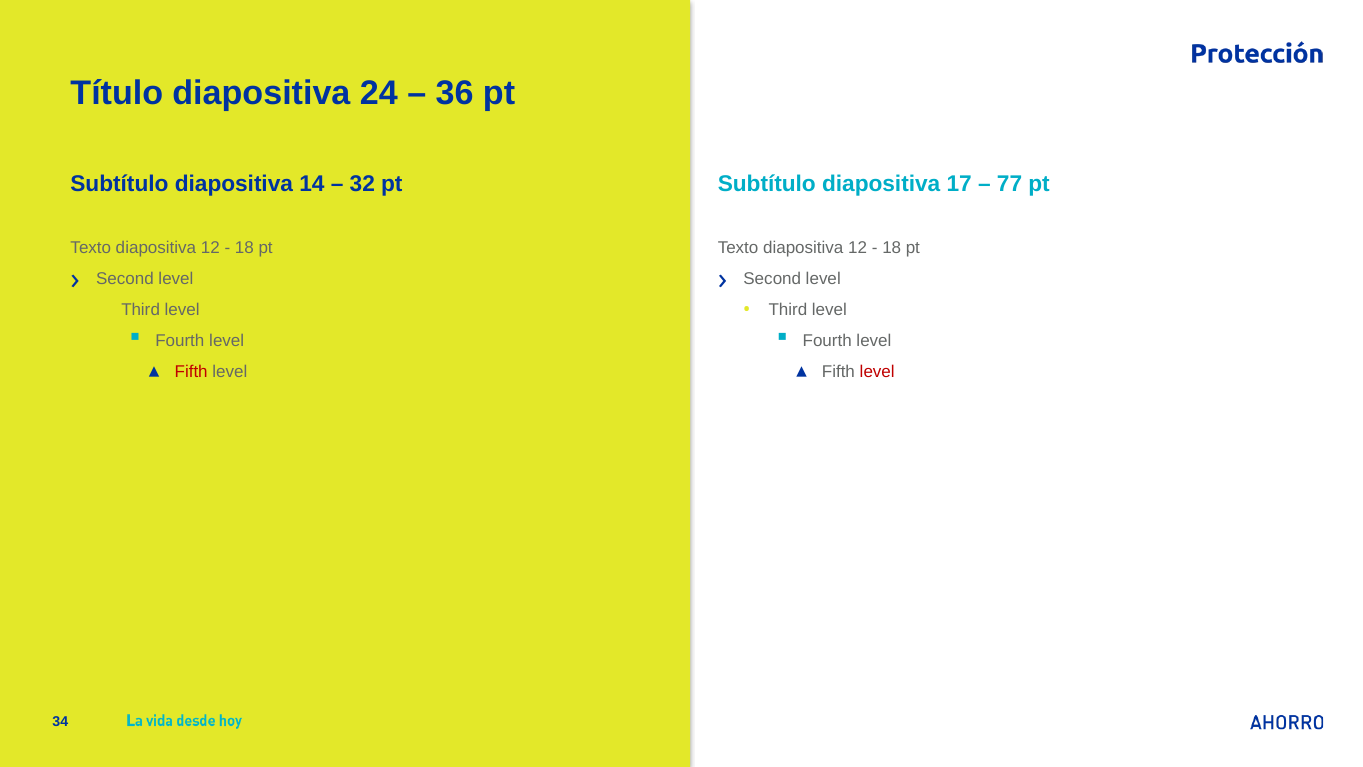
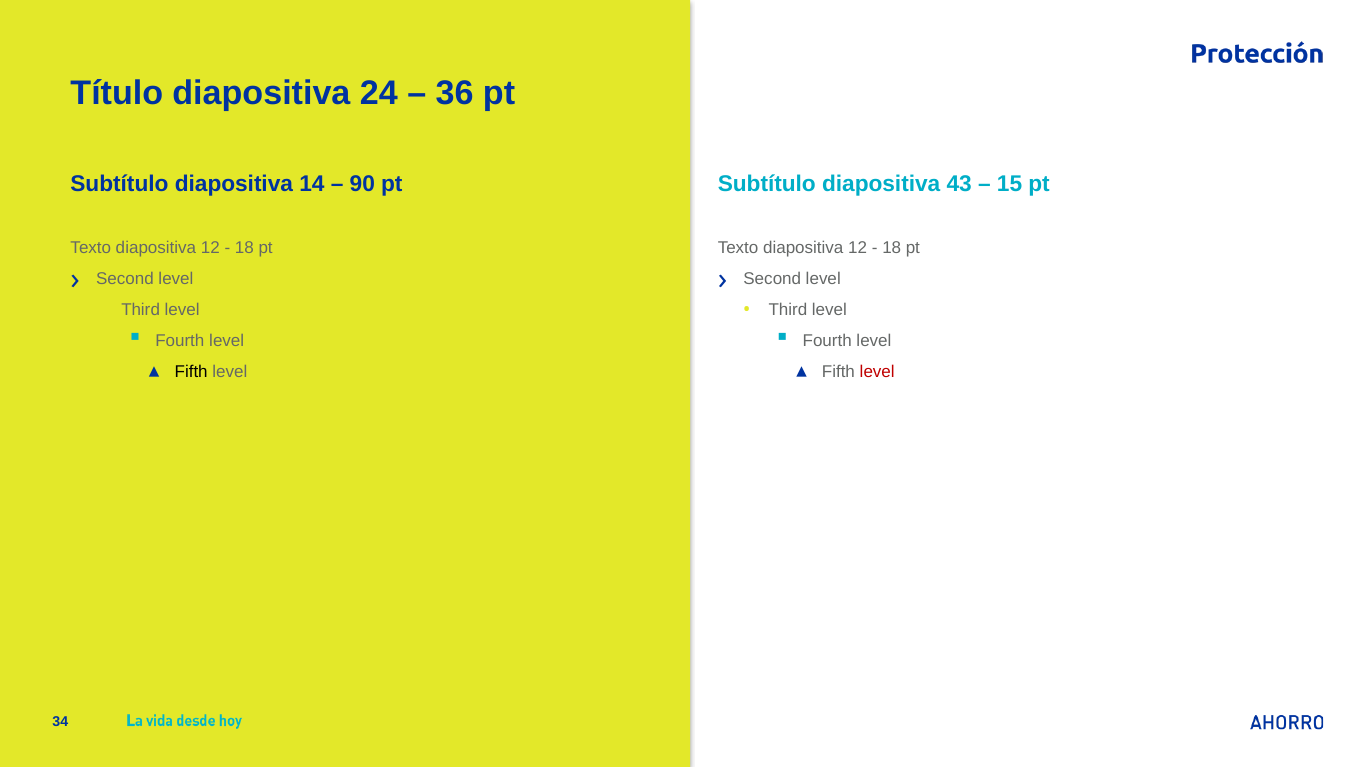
32: 32 -> 90 (362, 184)
17: 17 -> 43 (959, 184)
77: 77 -> 15 (1010, 184)
Fifth colour: red -> black (191, 371)
